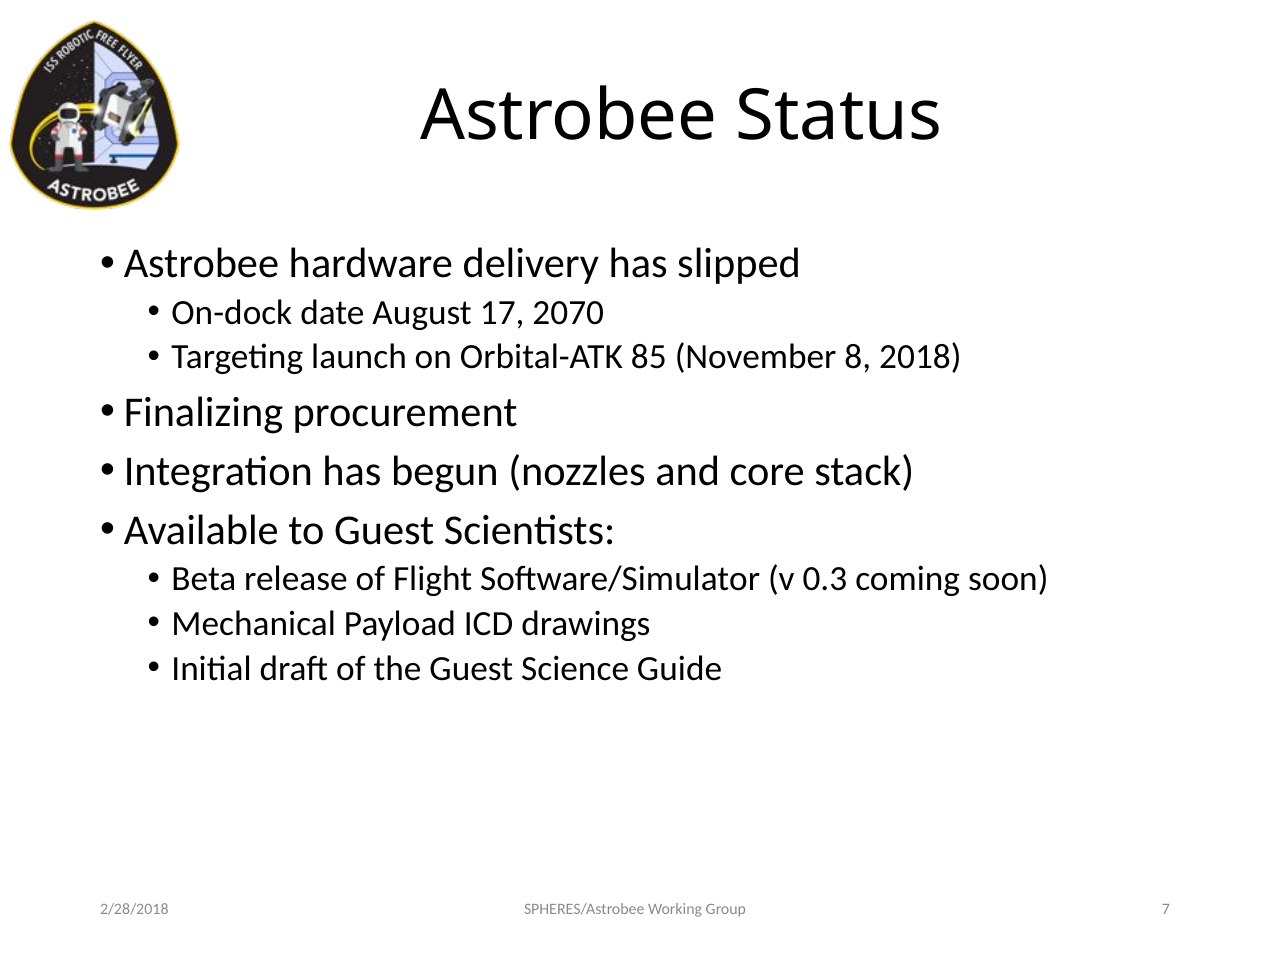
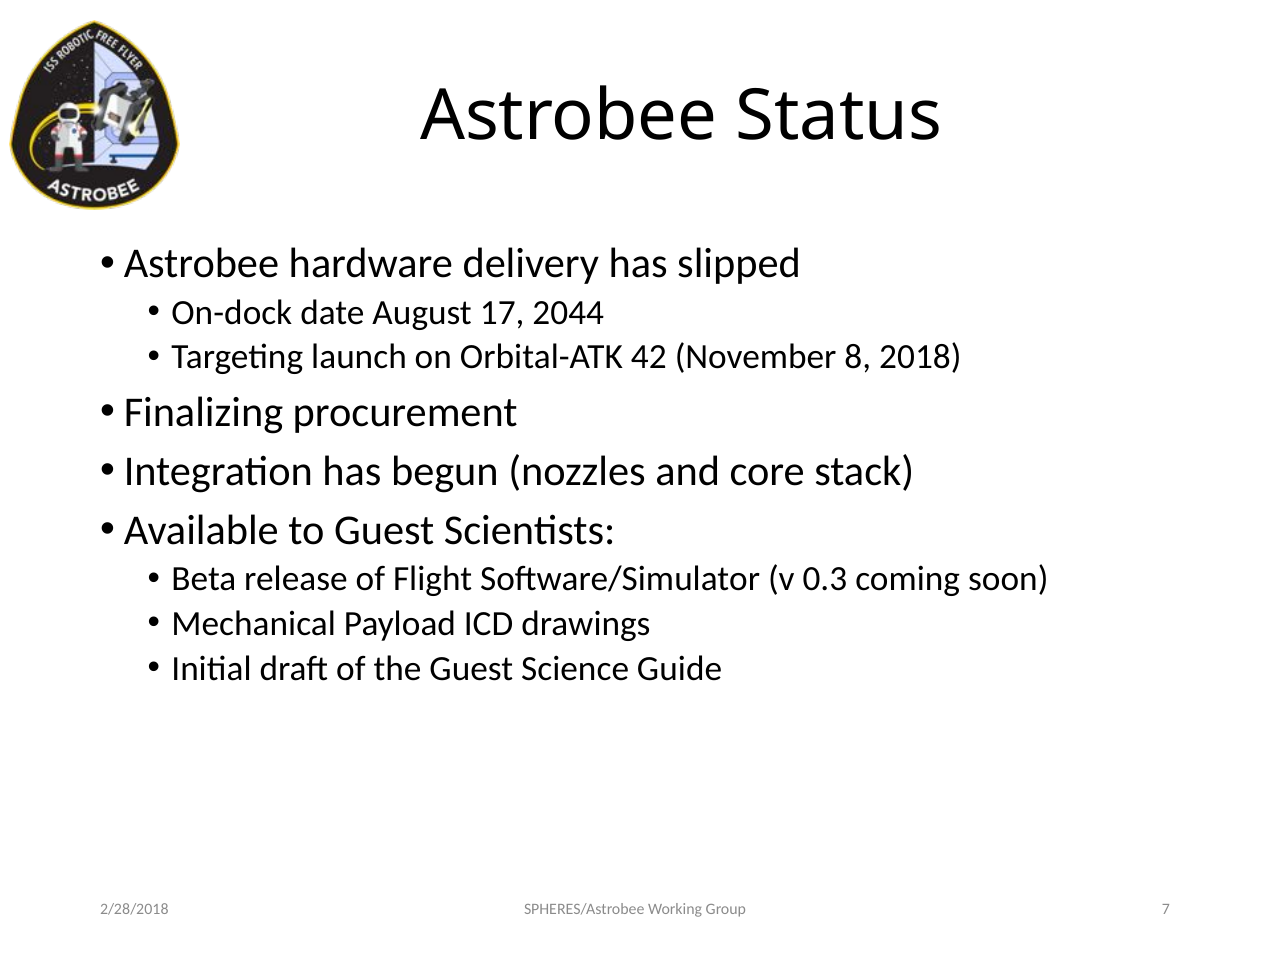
2070: 2070 -> 2044 (568, 312)
85: 85 -> 42 (649, 357)
